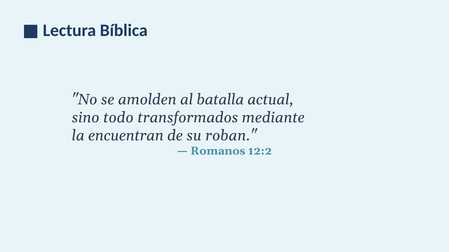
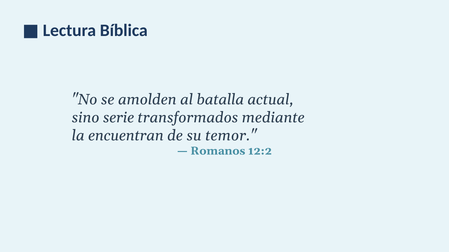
todo: todo -> serie (119, 118)
roban: roban -> temor (231, 136)
